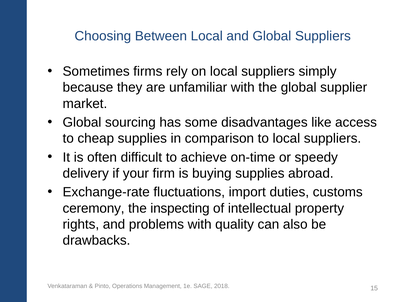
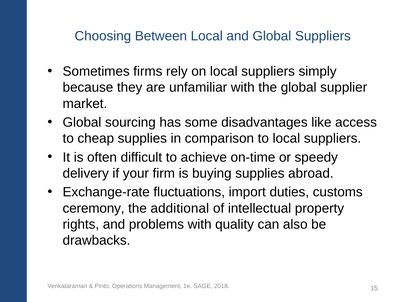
inspecting: inspecting -> additional (180, 208)
